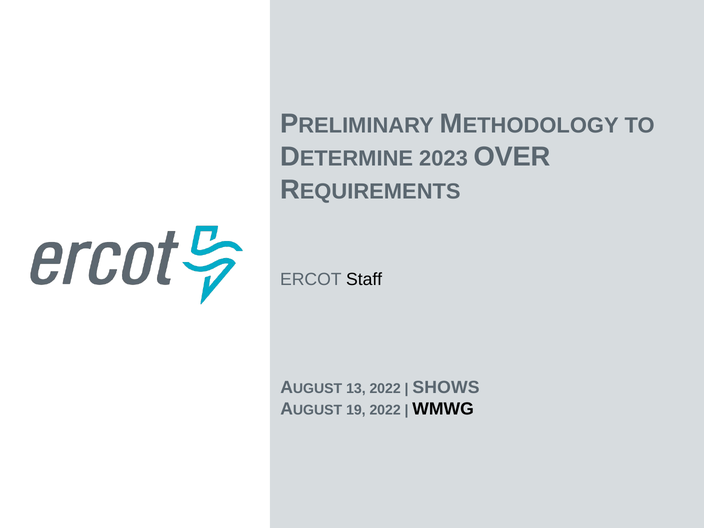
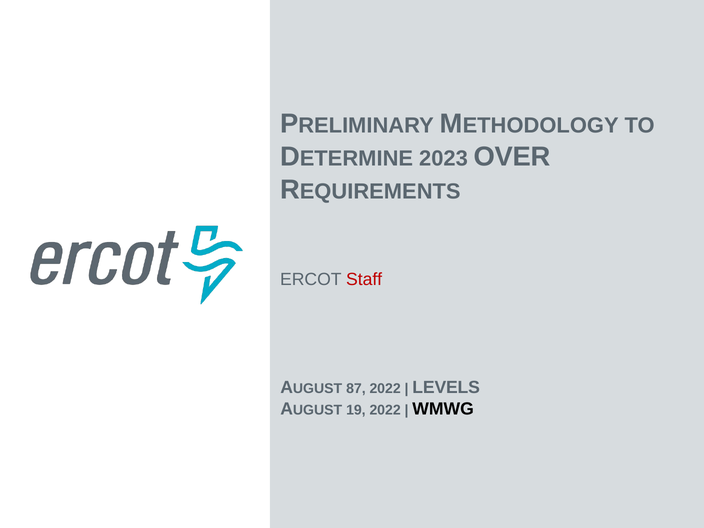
Staff colour: black -> red (364, 279)
13: 13 -> 87 (356, 389)
SHOWS: SHOWS -> LEVELS (446, 388)
